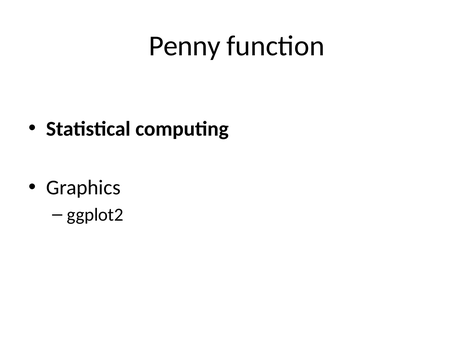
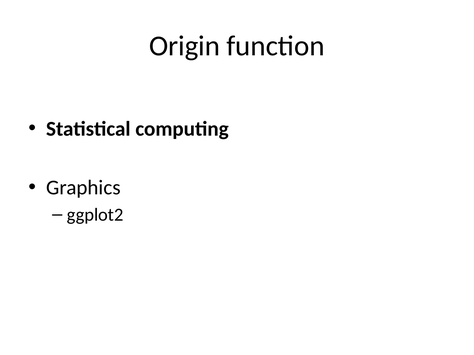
Penny: Penny -> Origin (185, 46)
